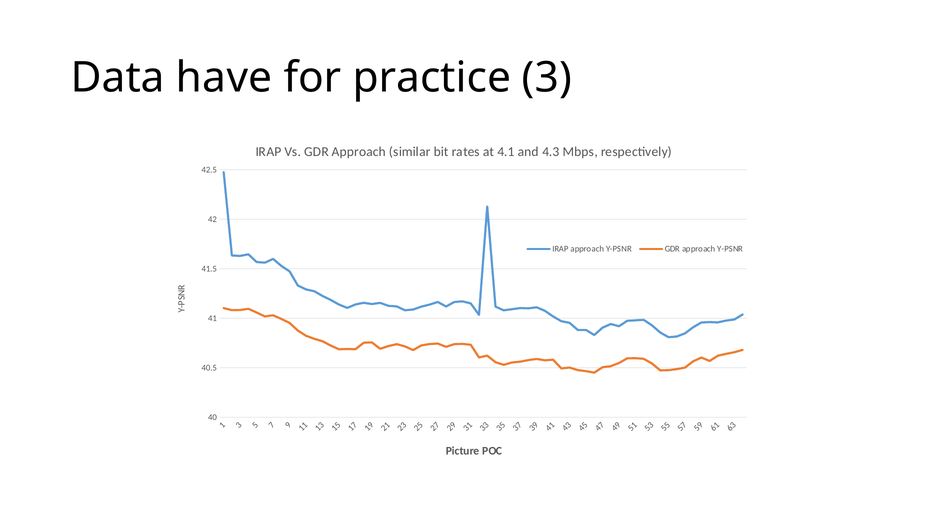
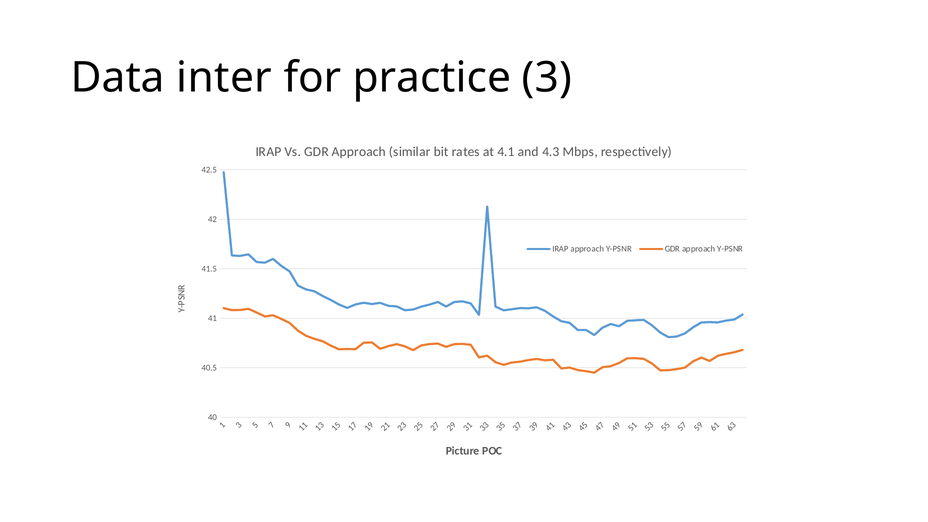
have: have -> inter (224, 78)
